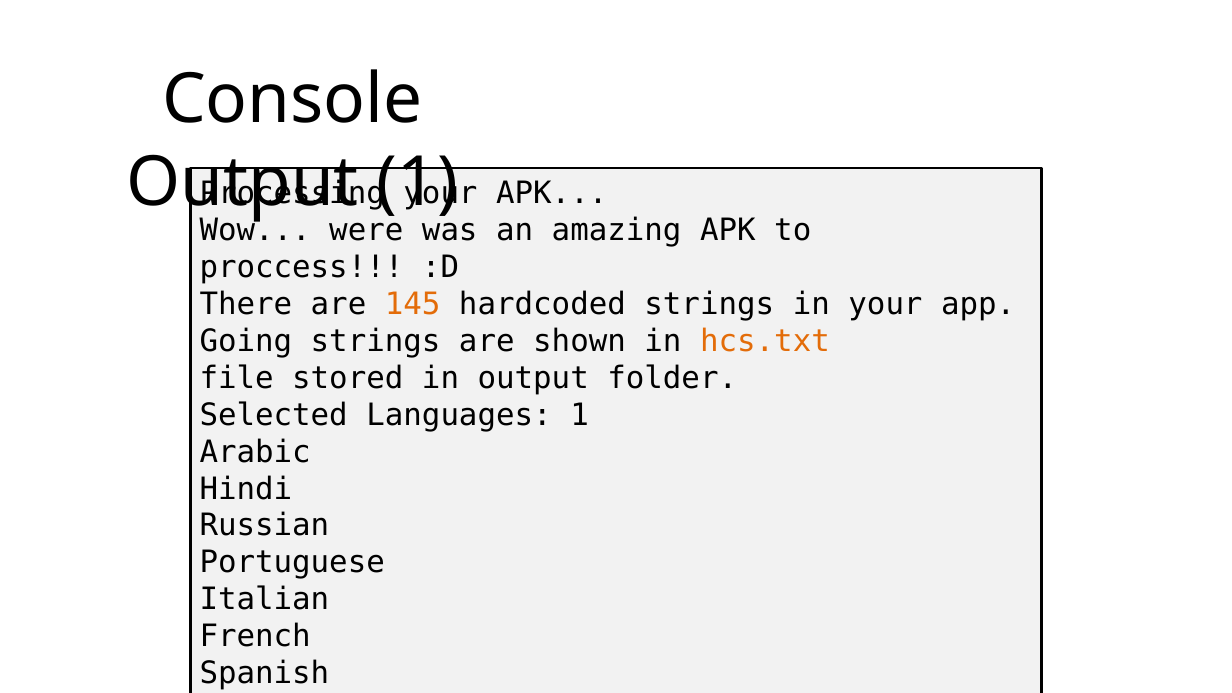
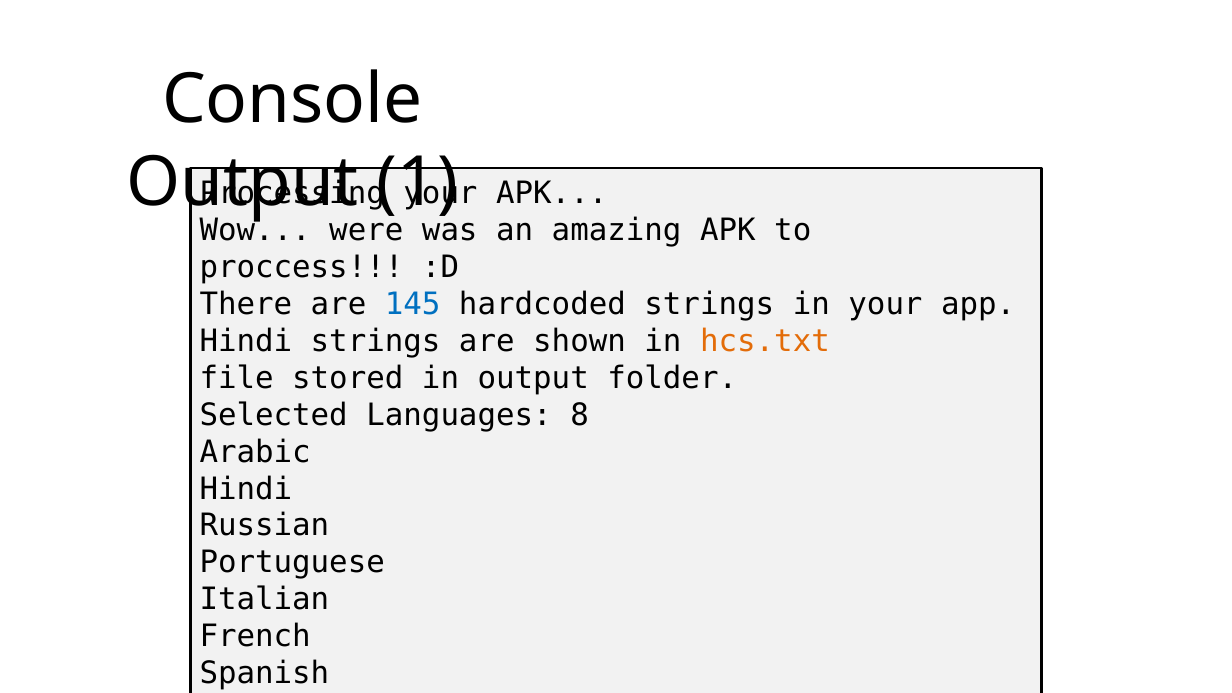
145 colour: orange -> blue (413, 304)
Going: Going -> Hindi (246, 341)
Languages 1: 1 -> 8 (580, 415)
